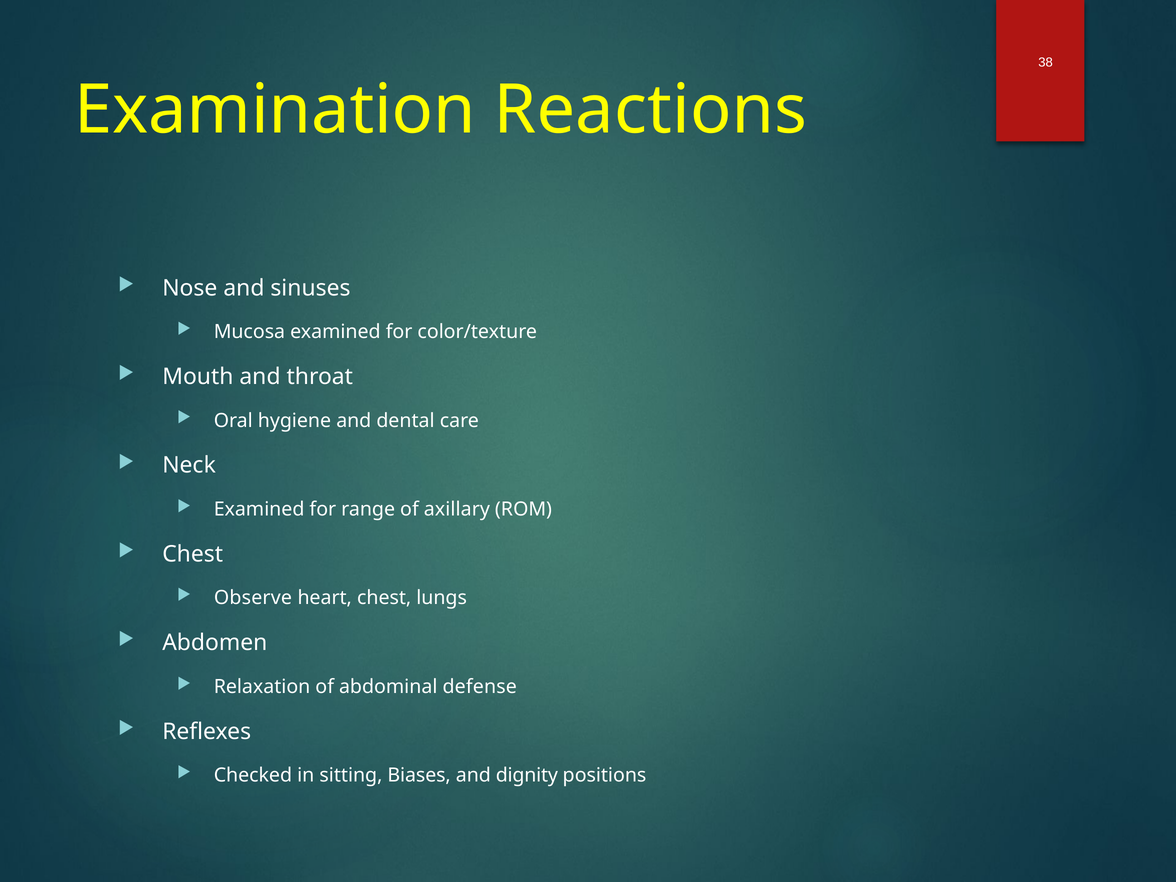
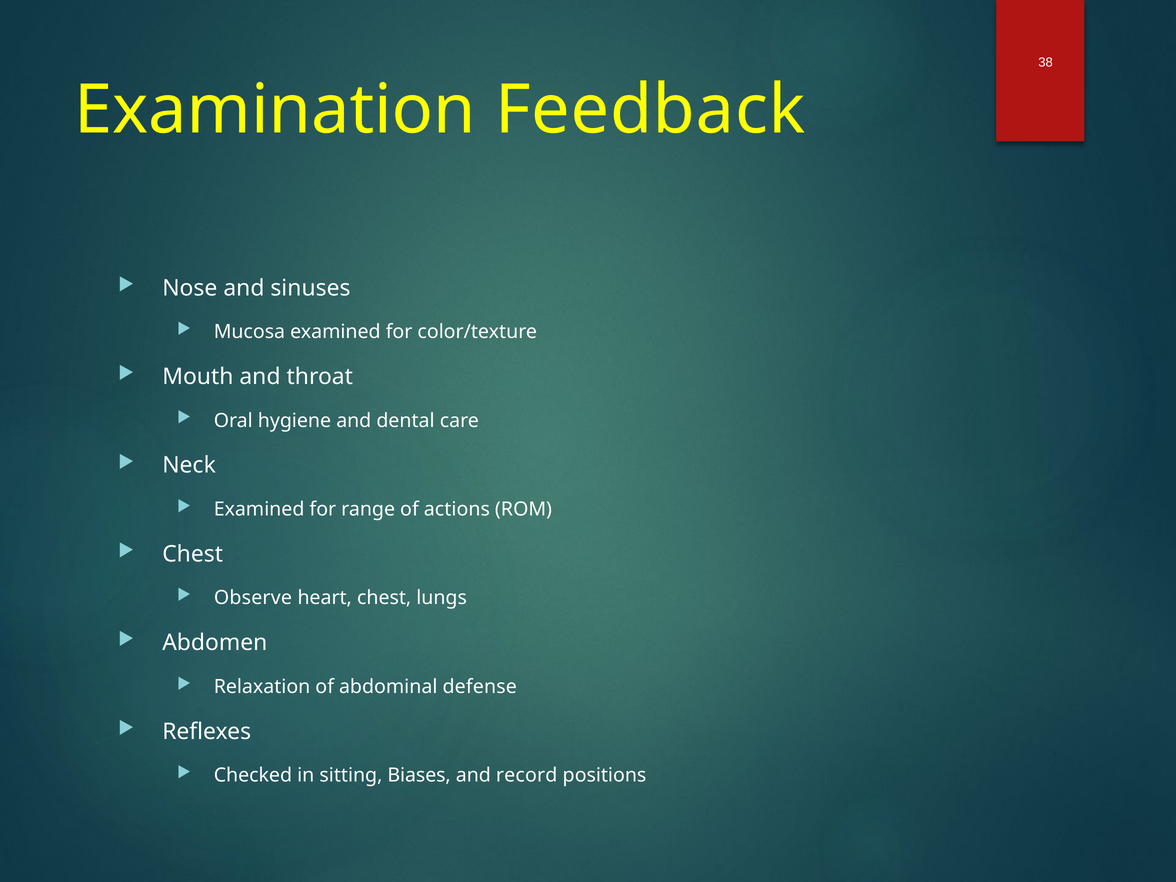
Reactions: Reactions -> Feedback (650, 110)
axillary: axillary -> actions (457, 509)
dignity: dignity -> record (527, 775)
